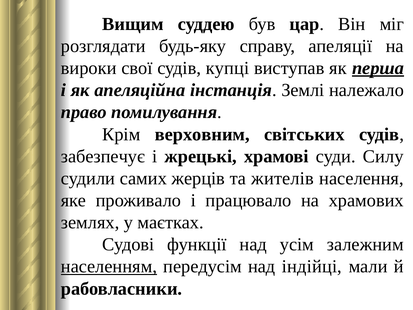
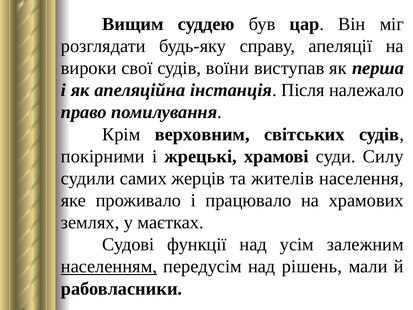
купці: купці -> воїни (228, 68)
перша underline: present -> none (378, 68)
Землі: Землі -> Після (303, 90)
забезпечує: забезпечує -> покірними (103, 156)
індійці: індійці -> рішень (312, 266)
